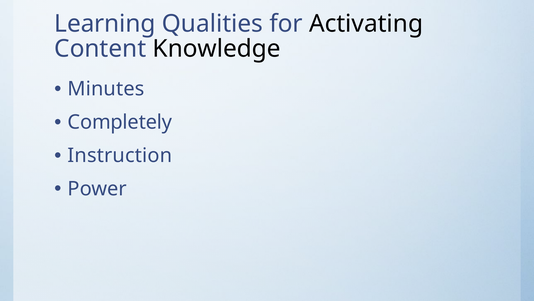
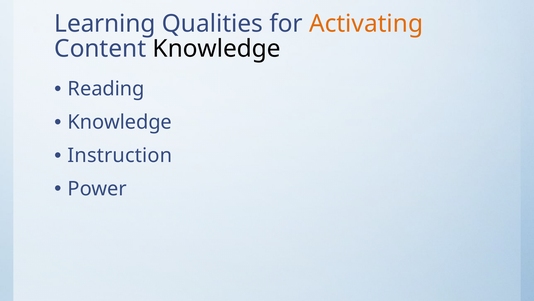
Activating colour: black -> orange (366, 24)
Minutes: Minutes -> Reading (106, 89)
Completely: Completely -> Knowledge (120, 122)
